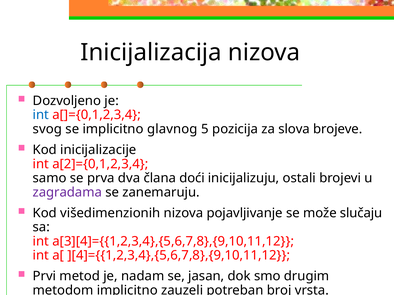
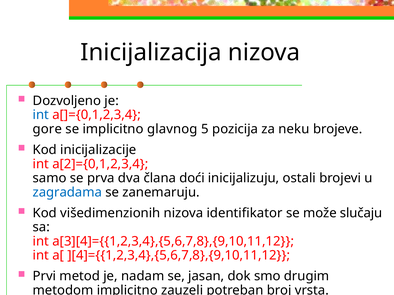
svog: svog -> gore (47, 129)
slova: slova -> neku (294, 129)
zagradama colour: purple -> blue (67, 193)
pojavljivanje: pojavljivanje -> identifikator (245, 213)
